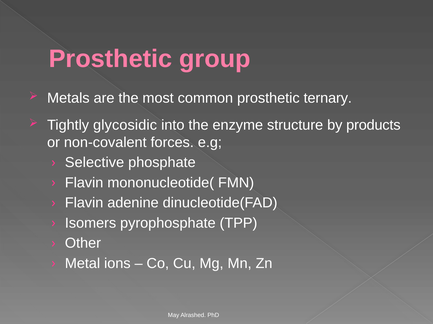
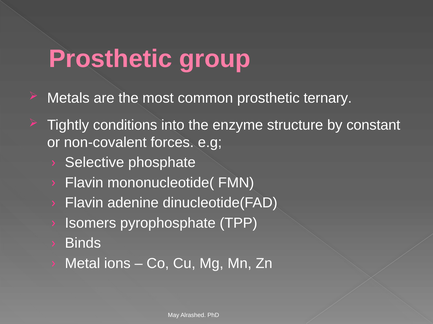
glycosidic: glycosidic -> conditions (125, 125)
products: products -> constant (373, 125)
Other: Other -> Binds (83, 244)
